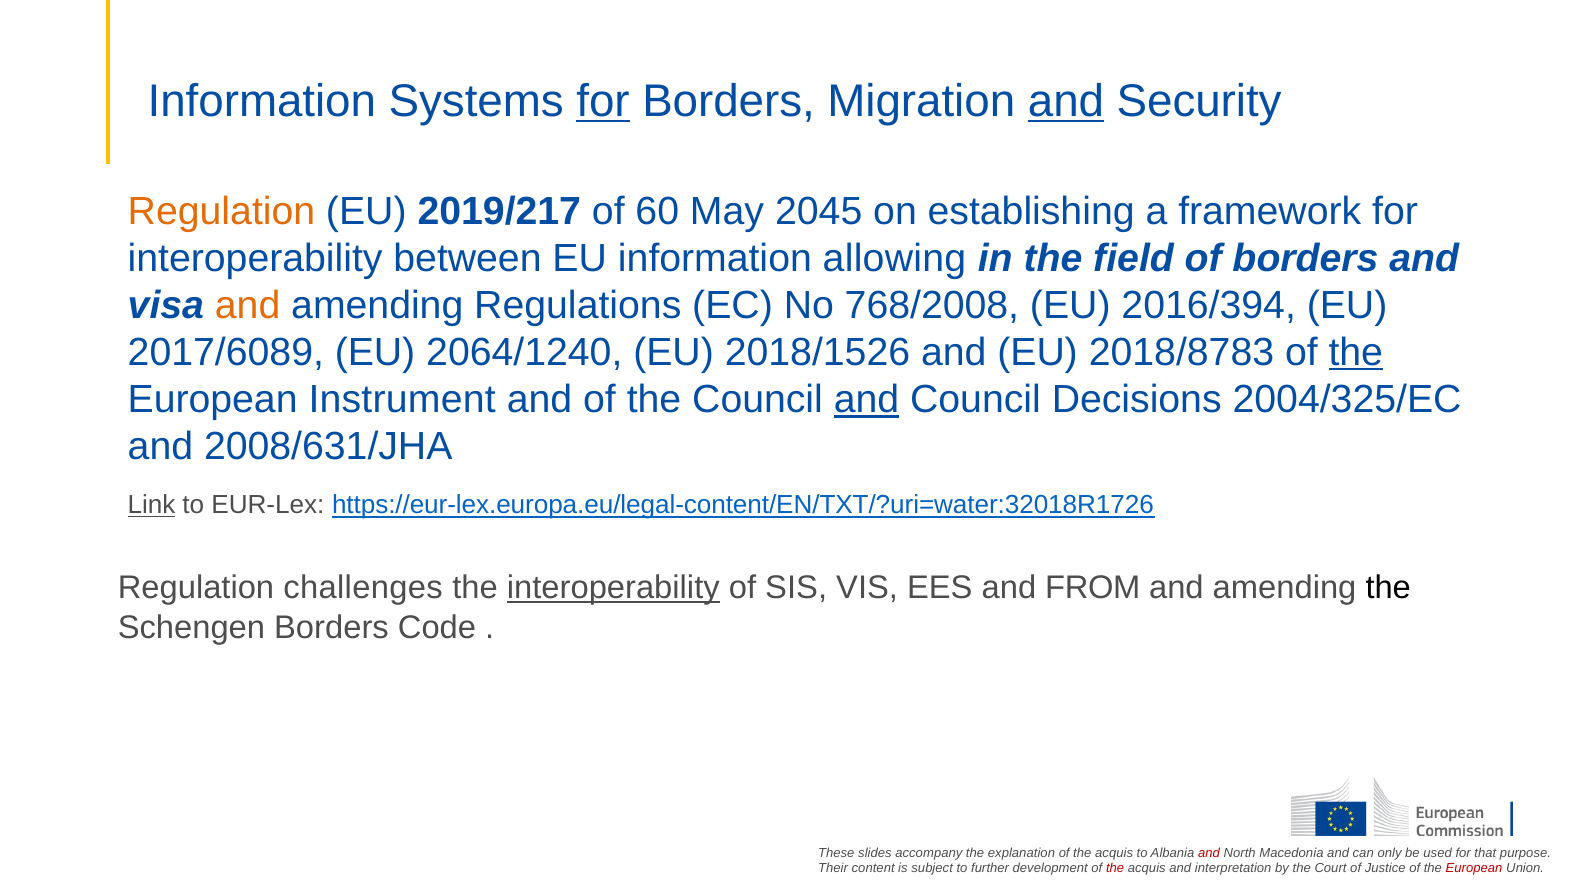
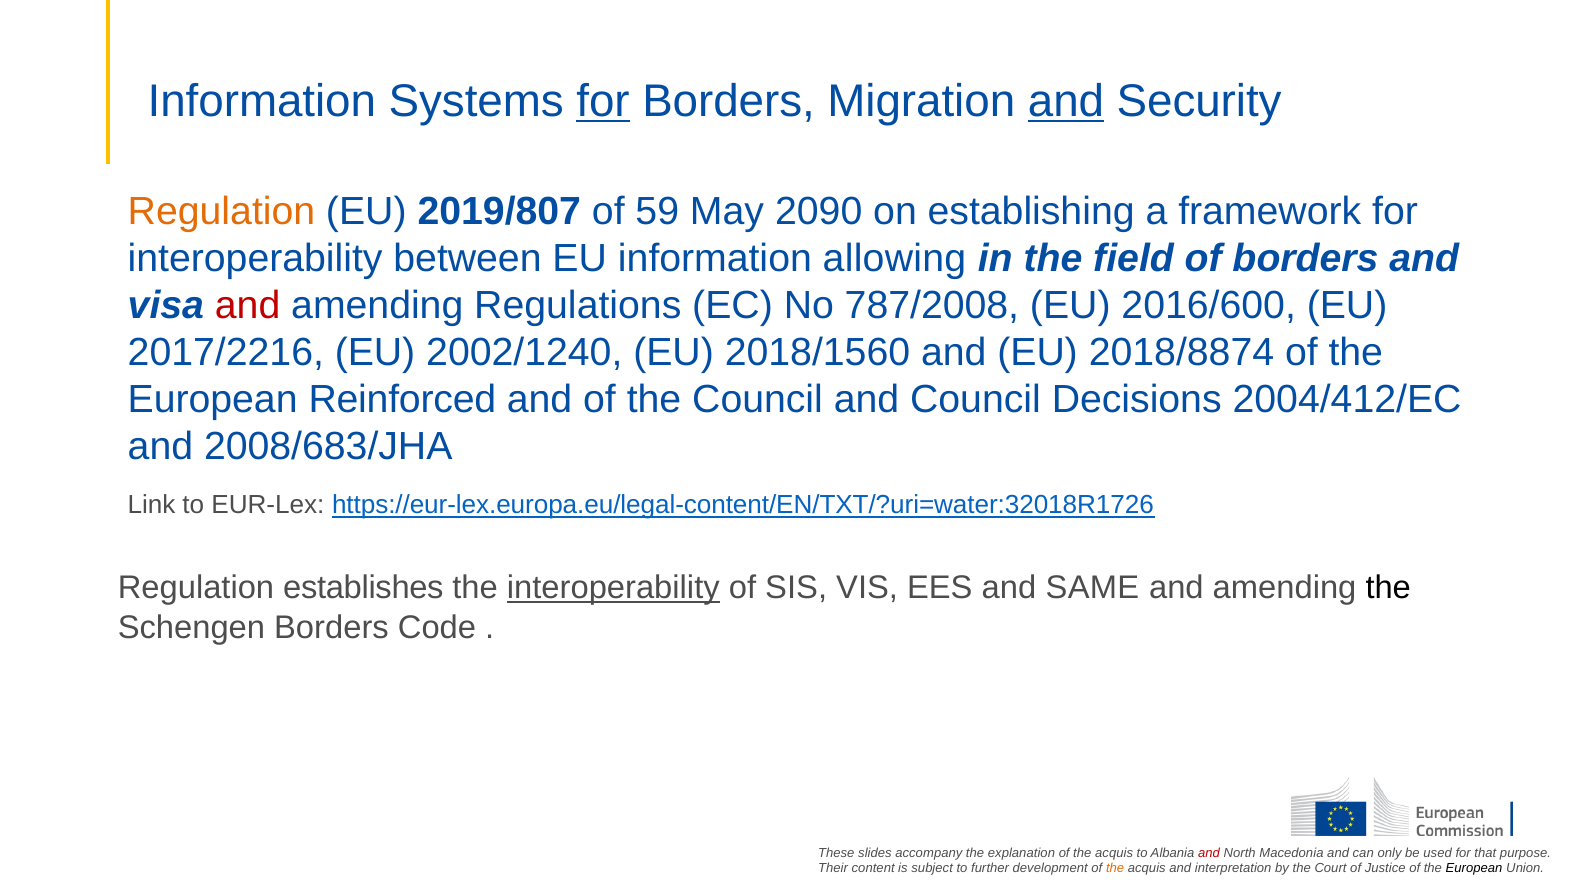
2019/217: 2019/217 -> 2019/807 (499, 211)
60: 60 -> 59 (657, 211)
2045: 2045 -> 2090 (819, 211)
and colour: orange -> red (248, 306)
768/2008: 768/2008 -> 787/2008 (932, 306)
2016/394: 2016/394 -> 2016/600 (1209, 306)
2017/6089: 2017/6089 -> 2017/2216 (226, 353)
2064/1240: 2064/1240 -> 2002/1240 (524, 353)
2018/1526: 2018/1526 -> 2018/1560 (817, 353)
2018/8783: 2018/8783 -> 2018/8874 (1181, 353)
the underline: present -> none (1356, 353)
Instrument: Instrument -> Reinforced (402, 400)
and underline: present -> none (866, 400)
2004/325/EC: 2004/325/EC -> 2004/412/EC (1347, 400)
2008/631/JHA: 2008/631/JHA -> 2008/683/JHA (328, 447)
Link underline: present -> none (152, 506)
challenges: challenges -> establishes (363, 588)
FROM: FROM -> SAME (1092, 588)
the colour: red -> orange (1115, 869)
European colour: red -> black (1474, 869)
